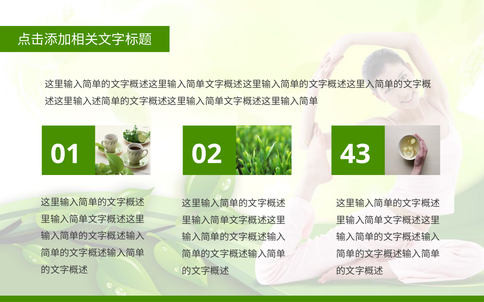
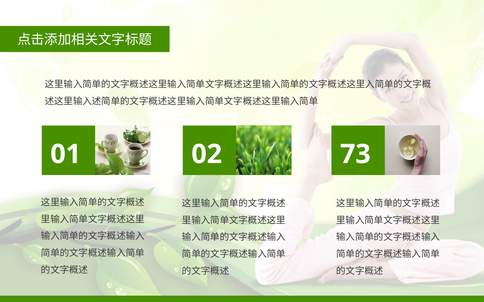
43: 43 -> 73 (355, 154)
